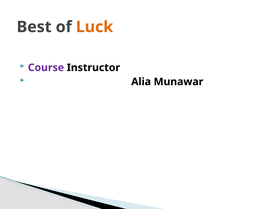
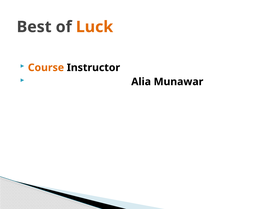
Course colour: purple -> orange (46, 68)
